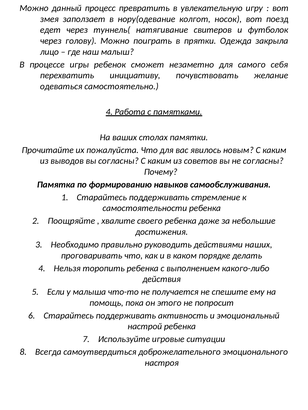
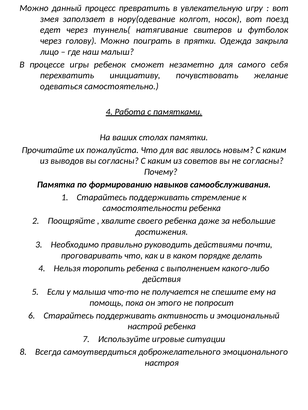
наших: наших -> почти (259, 245)
